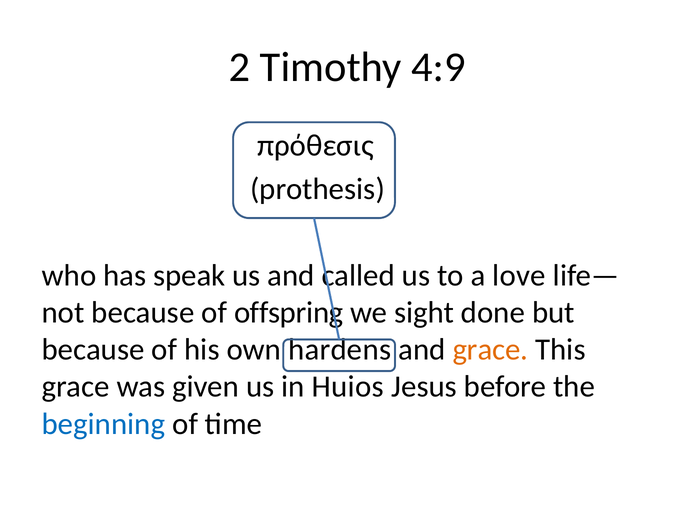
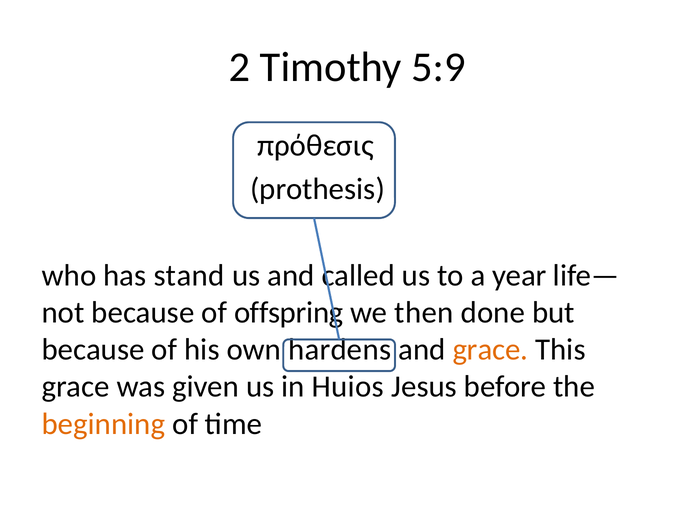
4:9: 4:9 -> 5:9 (438, 67)
speak: speak -> stand (189, 276)
love: love -> year (519, 276)
sight: sight -> then (424, 313)
beginning colour: blue -> orange (103, 424)
